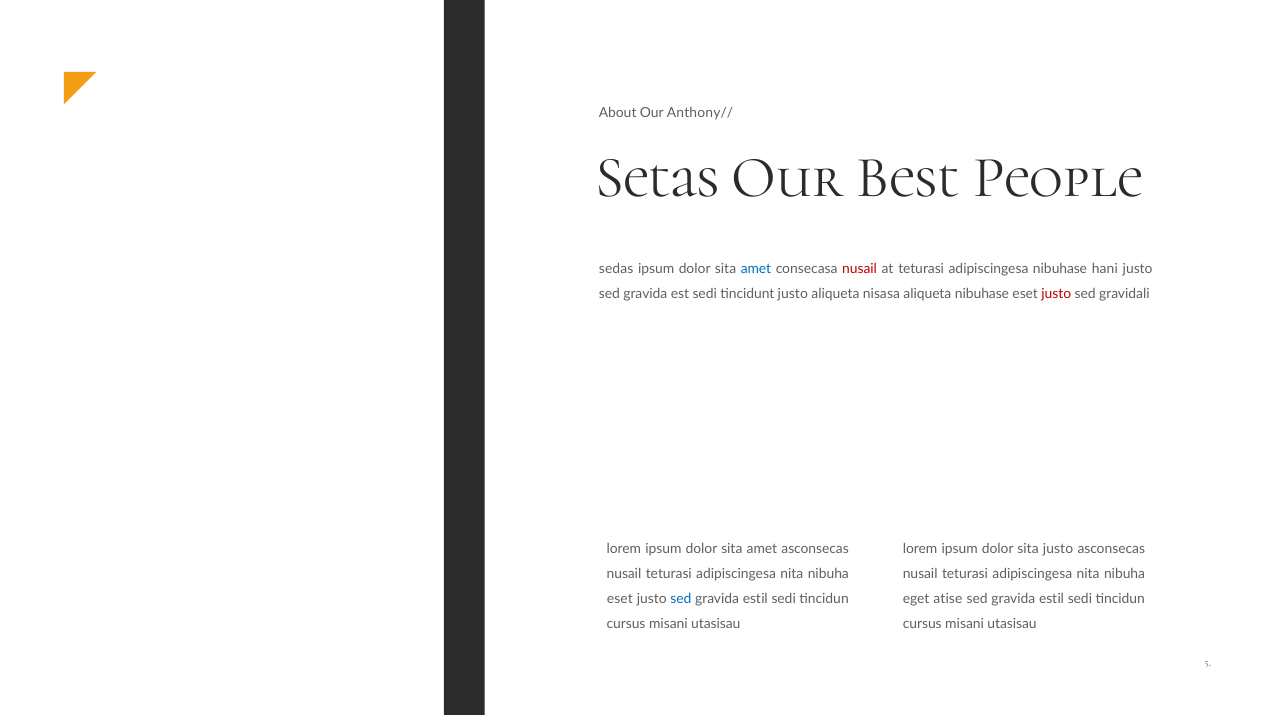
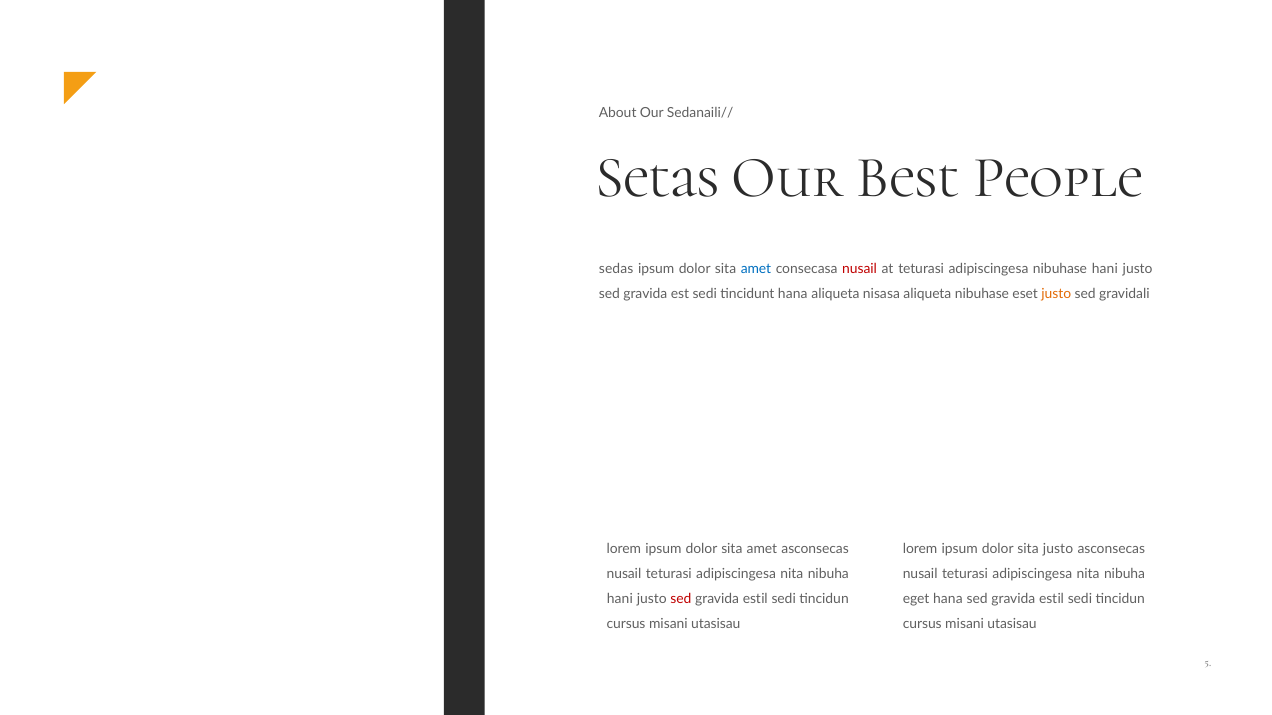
Anthony//: Anthony// -> Sedanaili// (700, 113)
tincidunt justo: justo -> hana (793, 294)
justo colour: red -> orange (1056, 294)
eset: eset -> hani (620, 599)
sed colour: blue -> red (681, 599)
eget atise: atise -> hana (948, 599)
